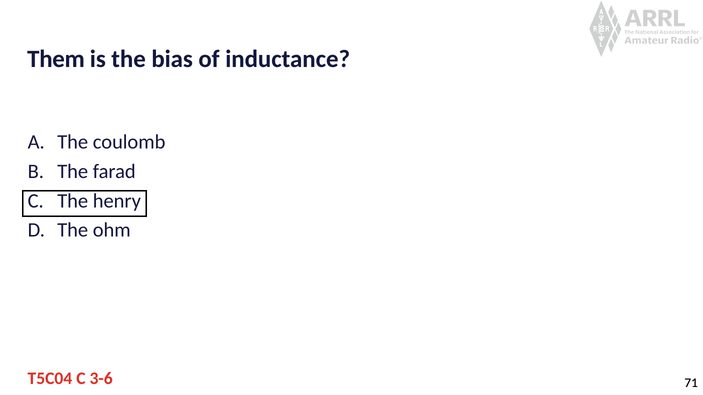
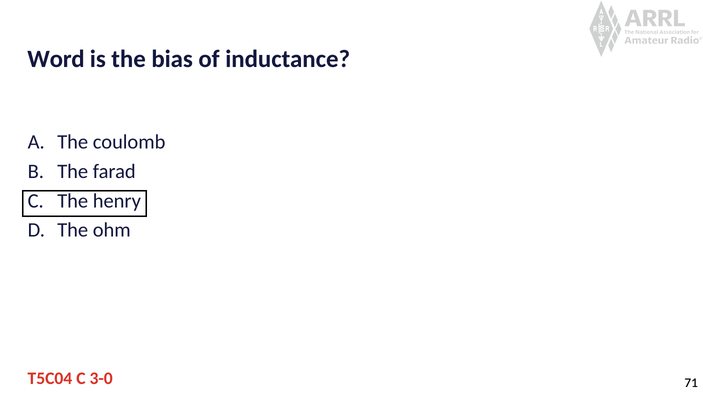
Them: Them -> Word (56, 59)
3-6: 3-6 -> 3-0 (101, 379)
